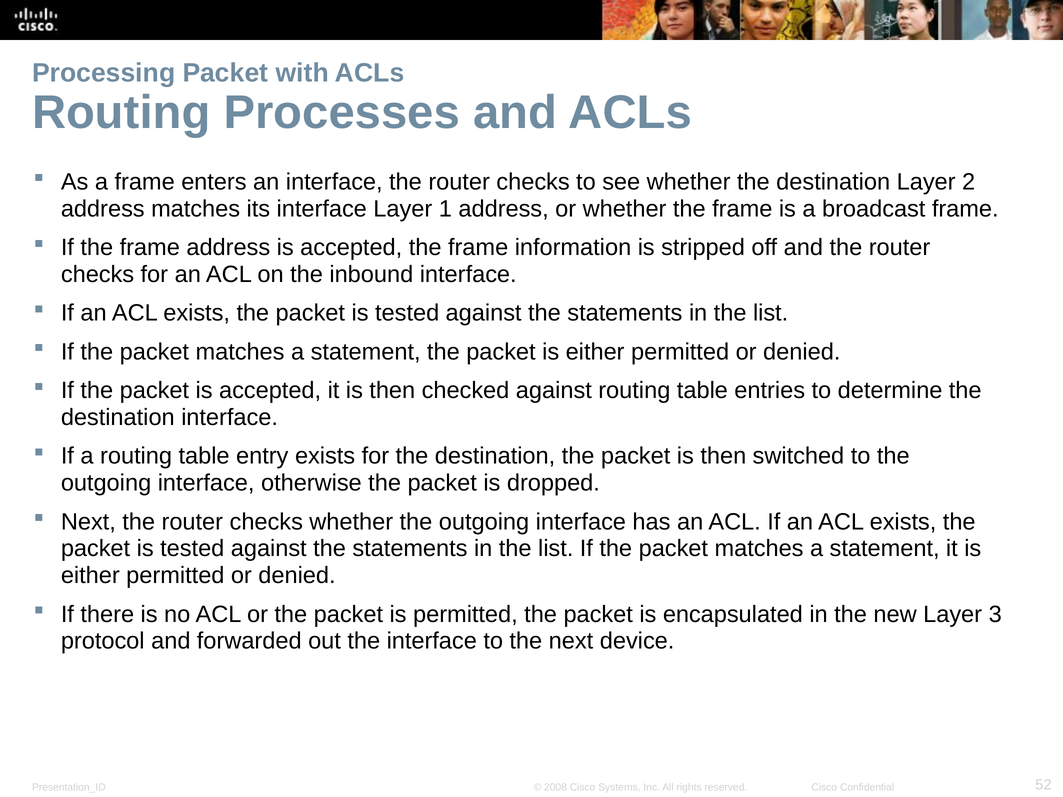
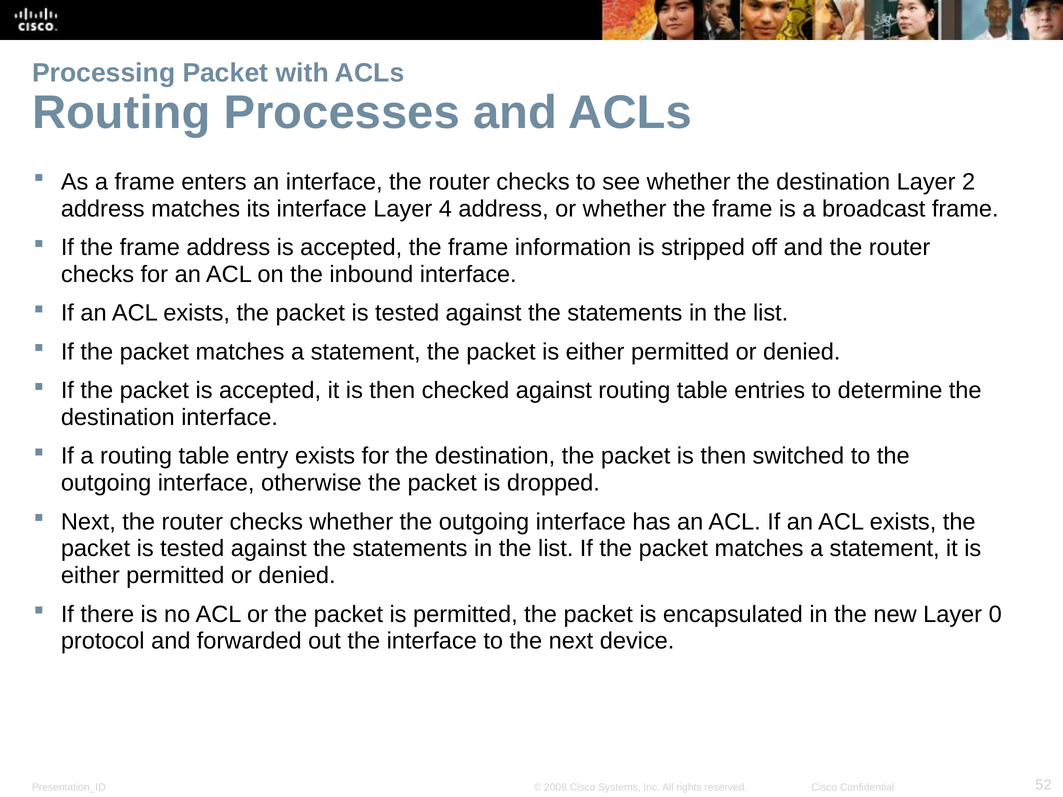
1: 1 -> 4 (445, 209)
3: 3 -> 0 (995, 614)
